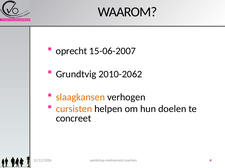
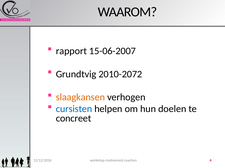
oprecht: oprecht -> rapport (71, 51)
2010-2062: 2010-2062 -> 2010-2072 (120, 74)
cursisten colour: orange -> blue (74, 109)
